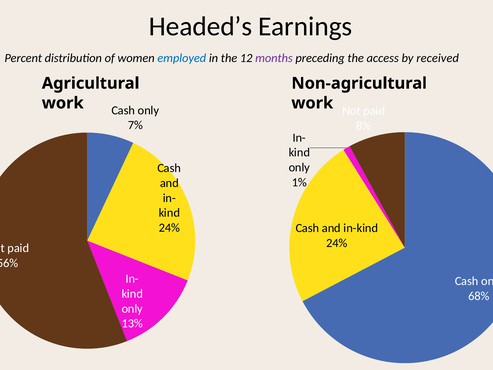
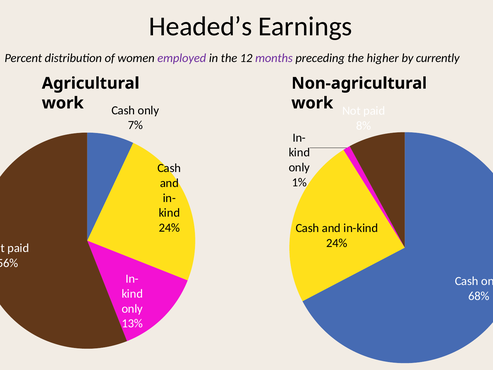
employed colour: blue -> purple (182, 58)
access: access -> higher (383, 58)
received: received -> currently (438, 58)
